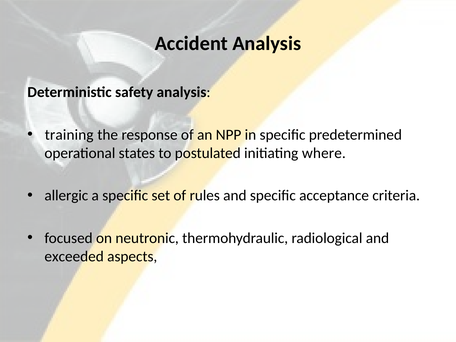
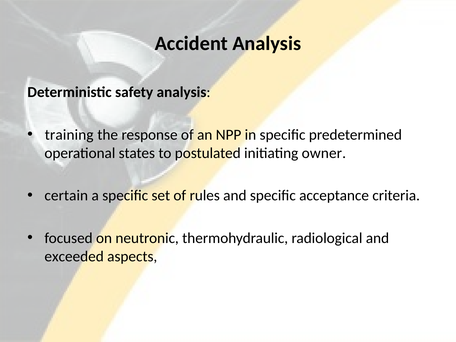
where: where -> owner (324, 153)
allergic: allergic -> certain (66, 196)
